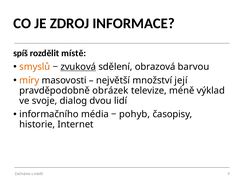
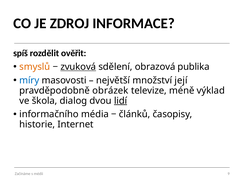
místě: místě -> ověřit (74, 53)
barvou: barvou -> publika (194, 67)
míry colour: orange -> blue (29, 80)
svoje: svoje -> škola (45, 100)
lidí underline: none -> present (121, 100)
pohyb: pohyb -> článků (135, 114)
